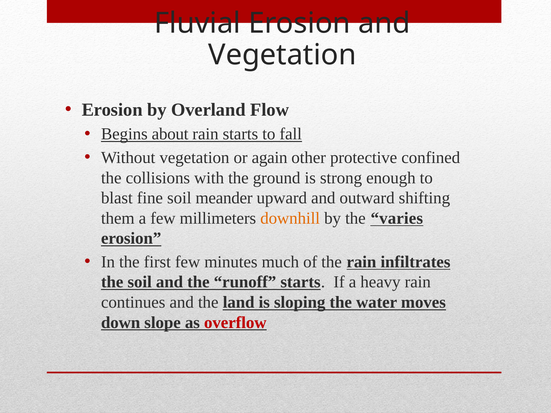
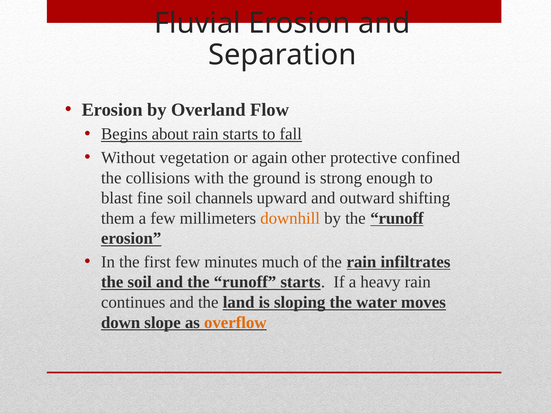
Vegetation: Vegetation -> Separation (282, 55)
meander: meander -> channels (224, 198)
by the varies: varies -> runoff (397, 218)
overflow colour: red -> orange (235, 323)
